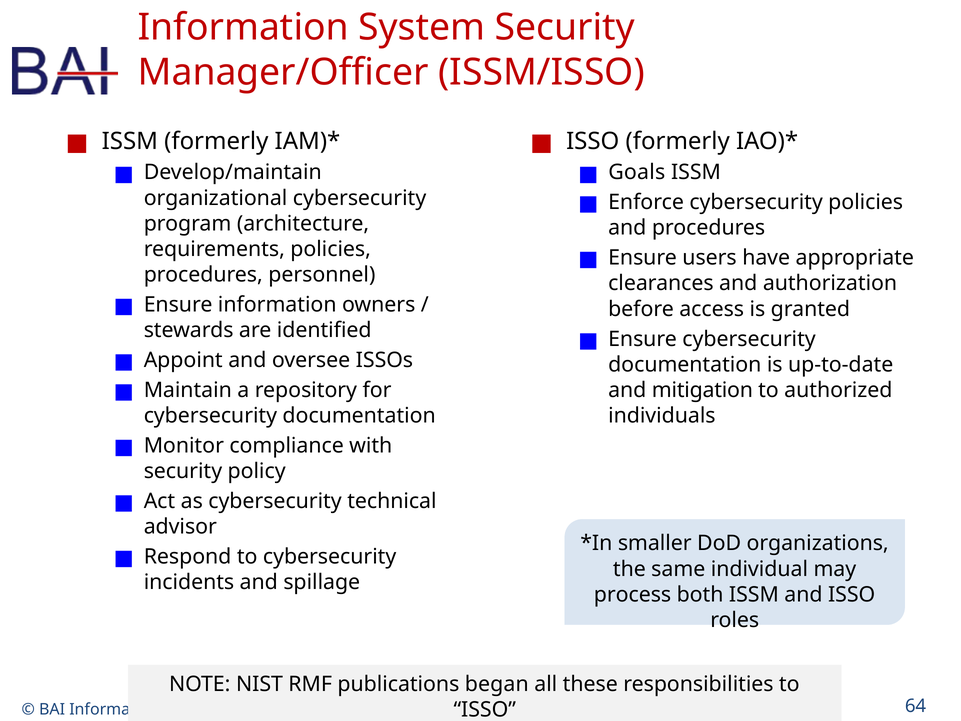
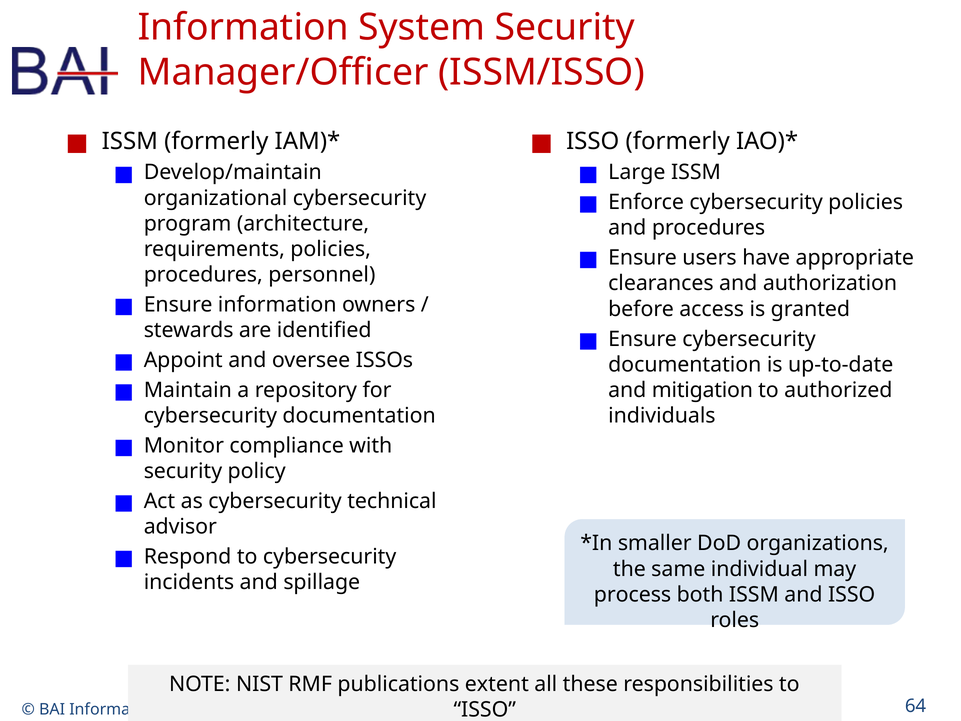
Goals: Goals -> Large (637, 172)
began: began -> extent (497, 684)
